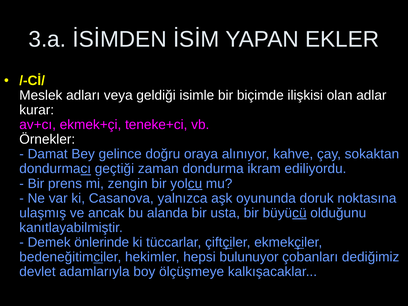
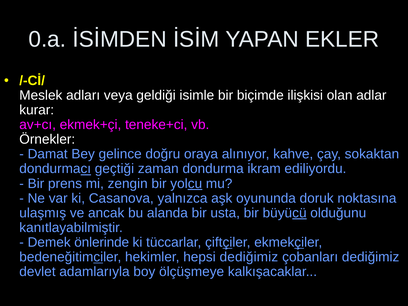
3.a: 3.a -> 0.a (47, 39)
hepsi bulunuyor: bulunuyor -> dediğimiz (249, 257)
